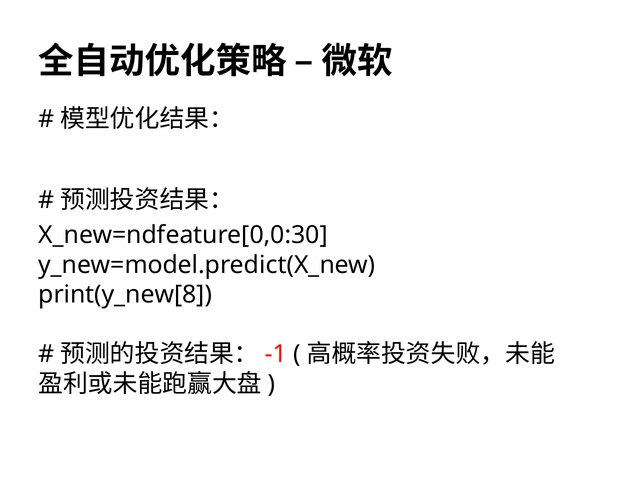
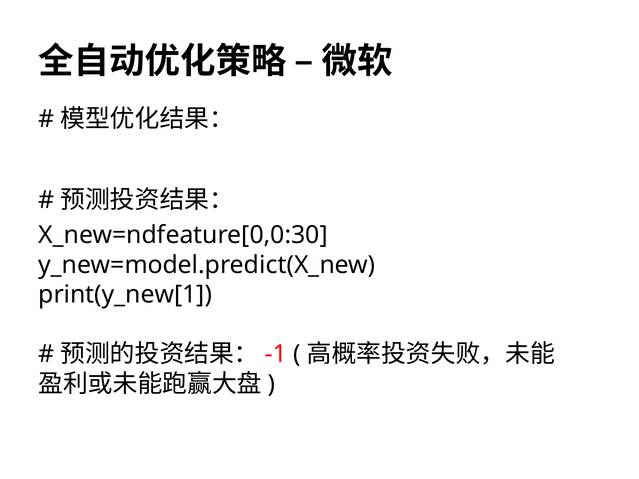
print(y_new[8: print(y_new[8 -> print(y_new[1 (125, 295)
